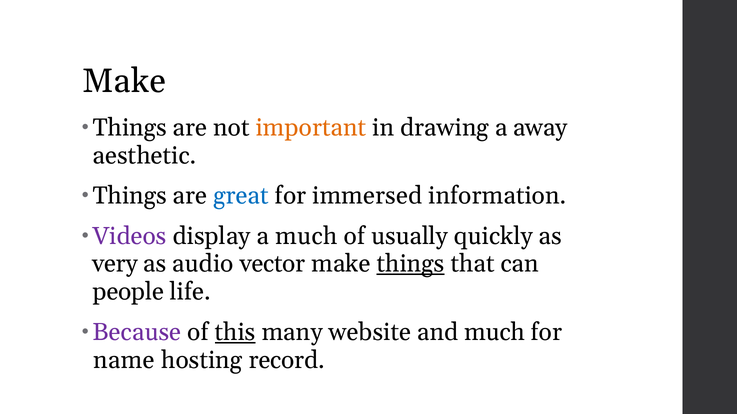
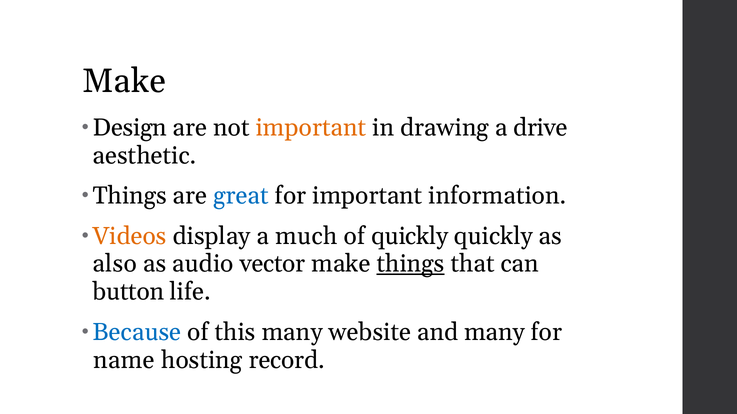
Things: Things -> Design (130, 128)
away: away -> drive (540, 128)
for immersed: immersed -> important (367, 196)
Videos colour: purple -> orange (130, 236)
of usually: usually -> quickly (410, 236)
very: very -> also (115, 264)
people: people -> button (128, 292)
Because colour: purple -> blue (137, 333)
this underline: present -> none (235, 333)
and much: much -> many (495, 333)
